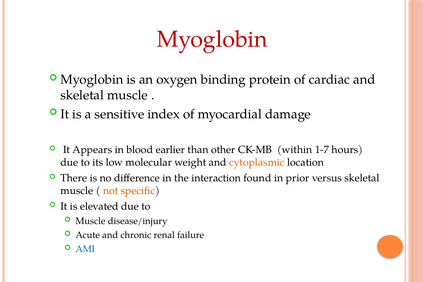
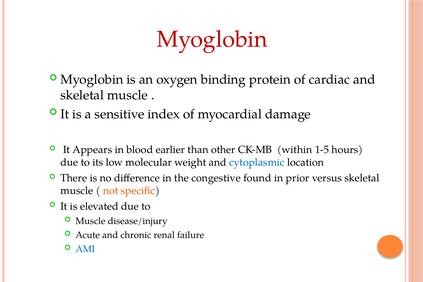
1-7: 1-7 -> 1-5 (322, 150)
cytoplasmic colour: orange -> blue (257, 162)
interaction: interaction -> congestive (216, 178)
